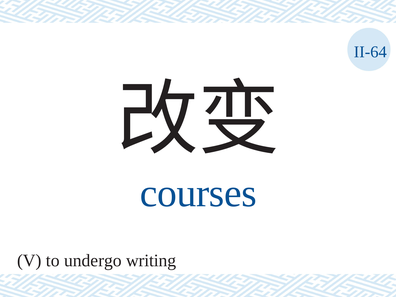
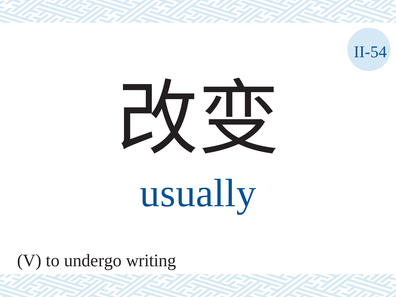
II-64: II-64 -> II-54 (370, 52)
courses: courses -> usually (198, 193)
